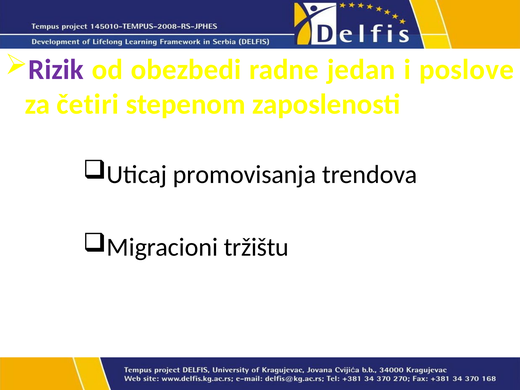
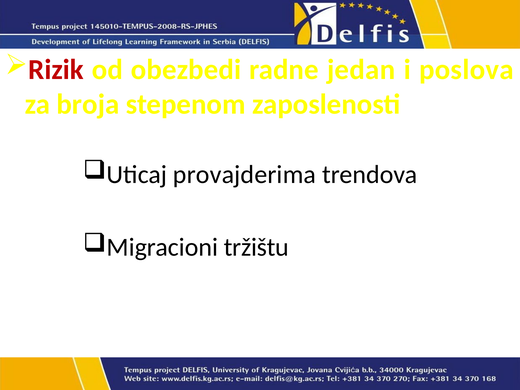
Rizik colour: purple -> red (56, 70)
poslove: poslove -> poslova (466, 70)
četiri: četiri -> broja (88, 104)
promovisanja: promovisanja -> provajderima (245, 175)
